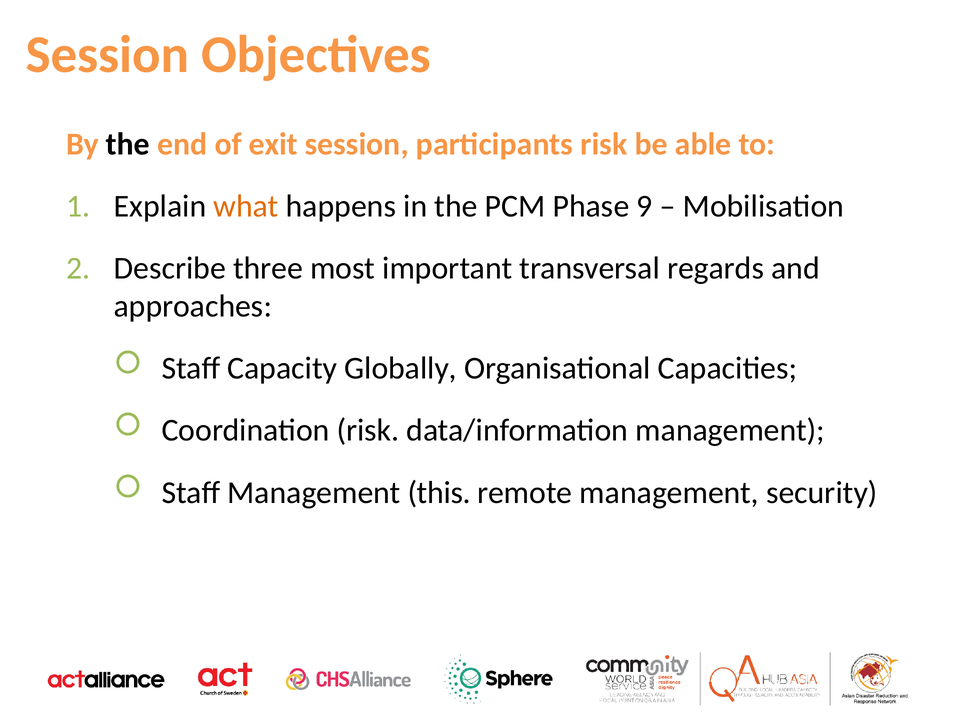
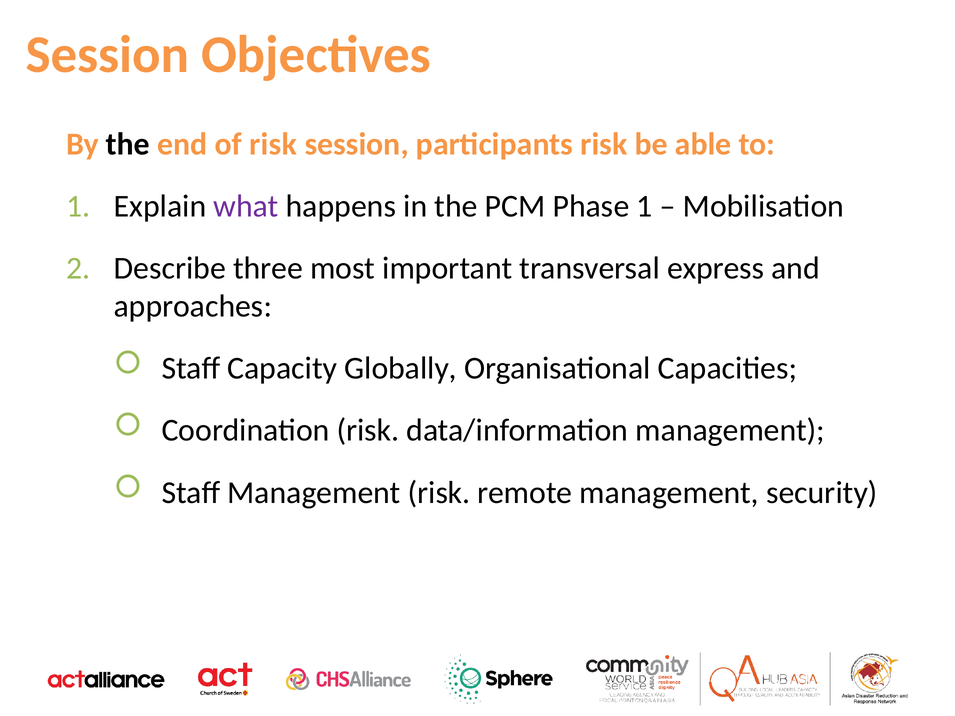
of exit: exit -> risk (273, 144)
what colour: orange -> purple (246, 206)
Phase 9: 9 -> 1 (645, 206)
regards: regards -> express (716, 268)
Management this: this -> risk (439, 493)
